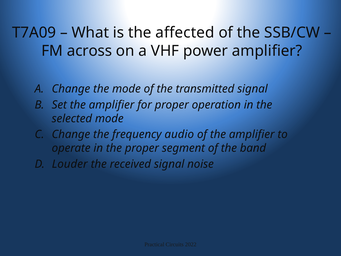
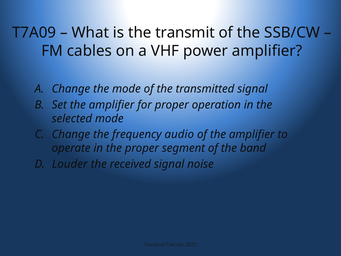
affected: affected -> transmit (185, 33)
across: across -> cables (89, 51)
